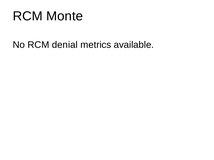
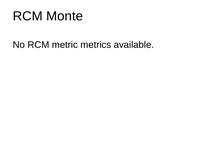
denial: denial -> metric (65, 45)
